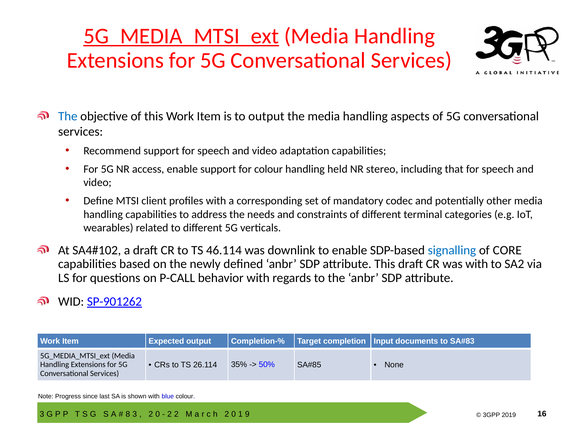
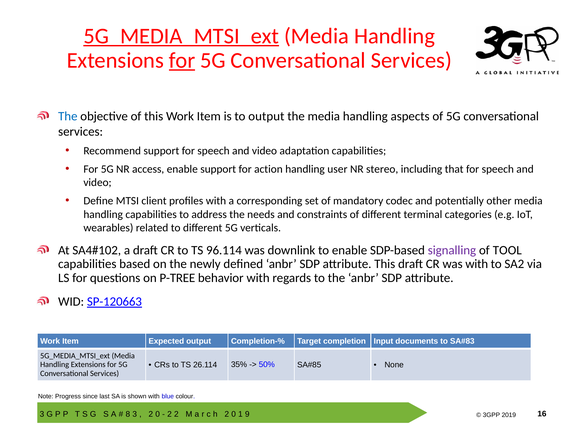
for underline: none -> present (182, 60)
for colour: colour -> action (268, 169)
held: held -> user (337, 169)
46.114: 46.114 -> 96.114 (224, 250)
signalling colour: blue -> purple (452, 250)
CORE: CORE -> TOOL (507, 250)
P-CALL: P-CALL -> P-TREE (177, 278)
SP-901262: SP-901262 -> SP-120663 (114, 302)
